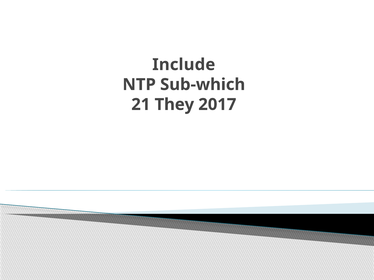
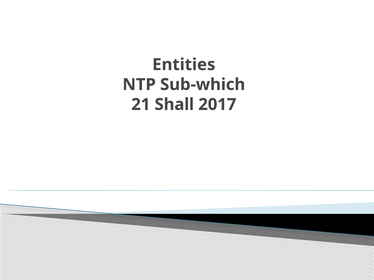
Include: Include -> Entities (184, 65)
They: They -> Shall (174, 105)
